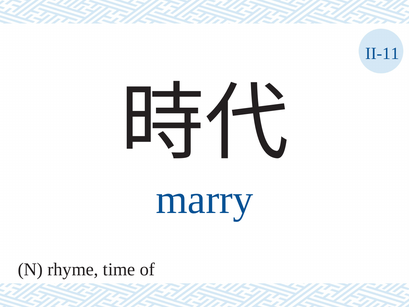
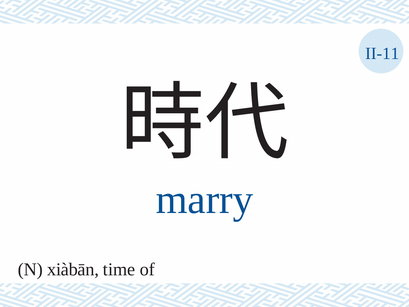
rhyme: rhyme -> xiàbān (73, 269)
